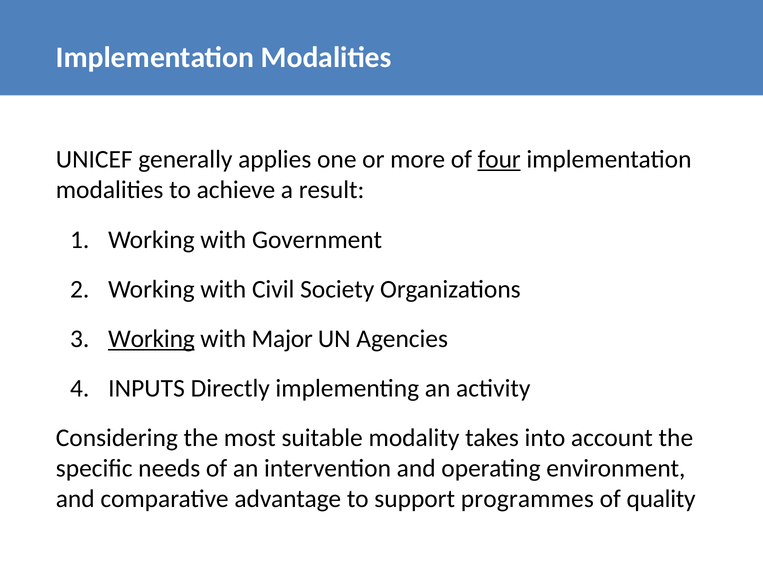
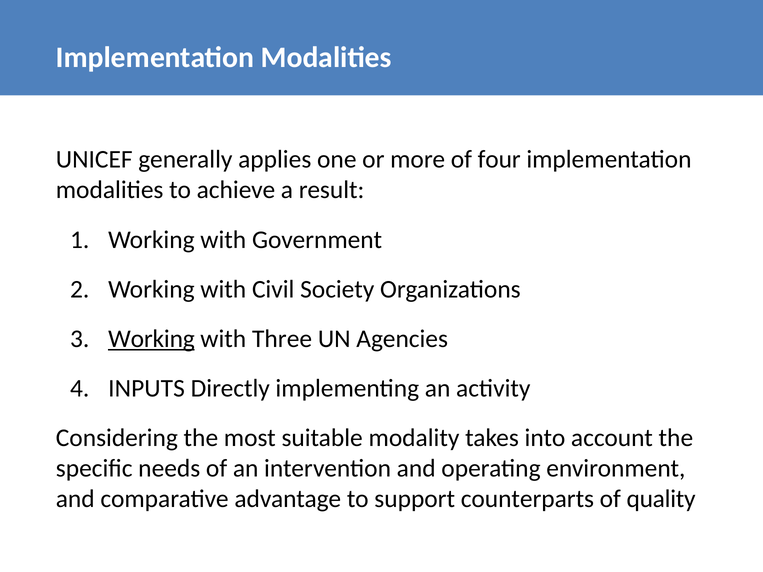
four underline: present -> none (499, 160)
Major: Major -> Three (282, 339)
programmes: programmes -> counterparts (527, 499)
